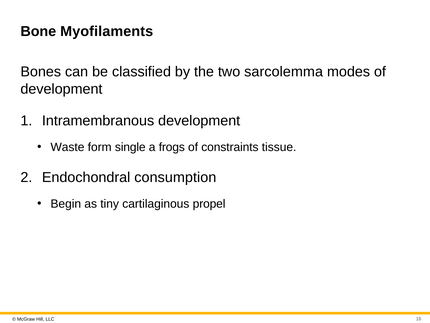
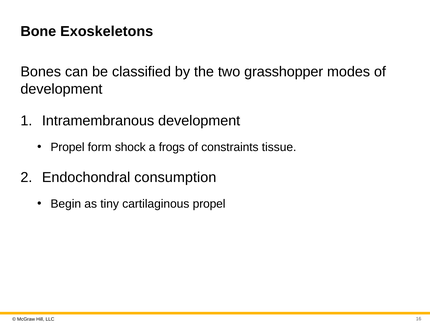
Myofilaments: Myofilaments -> Exoskeletons (107, 31)
sarcolemma: sarcolemma -> grasshopper (284, 72)
Waste: Waste -> Propel (68, 147)
single: single -> shock (130, 147)
